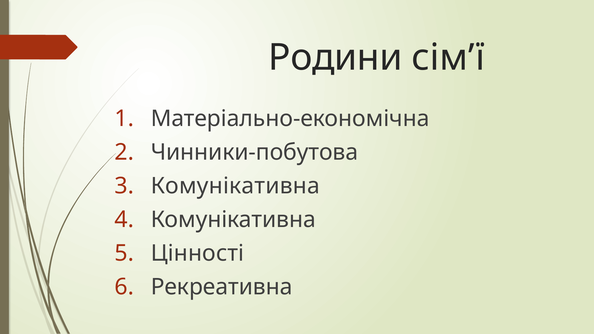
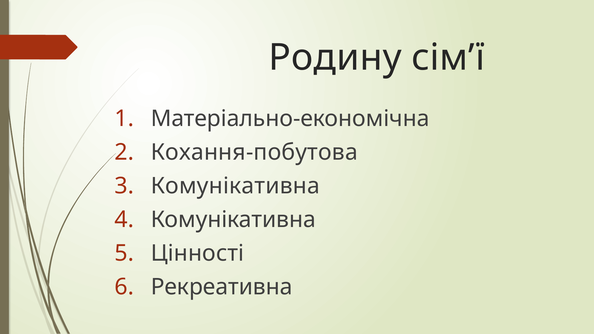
Родини: Родини -> Родину (335, 58)
Чинники-побутова: Чинники-побутова -> Кохання-побутова (254, 152)
